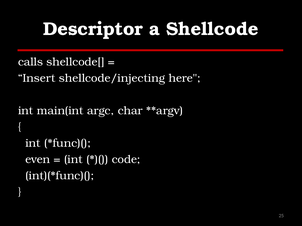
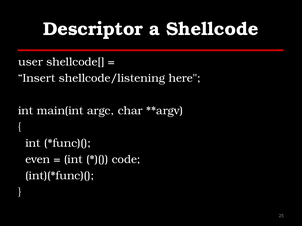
calls: calls -> user (30, 62)
shellcode/injecting: shellcode/injecting -> shellcode/listening (112, 78)
